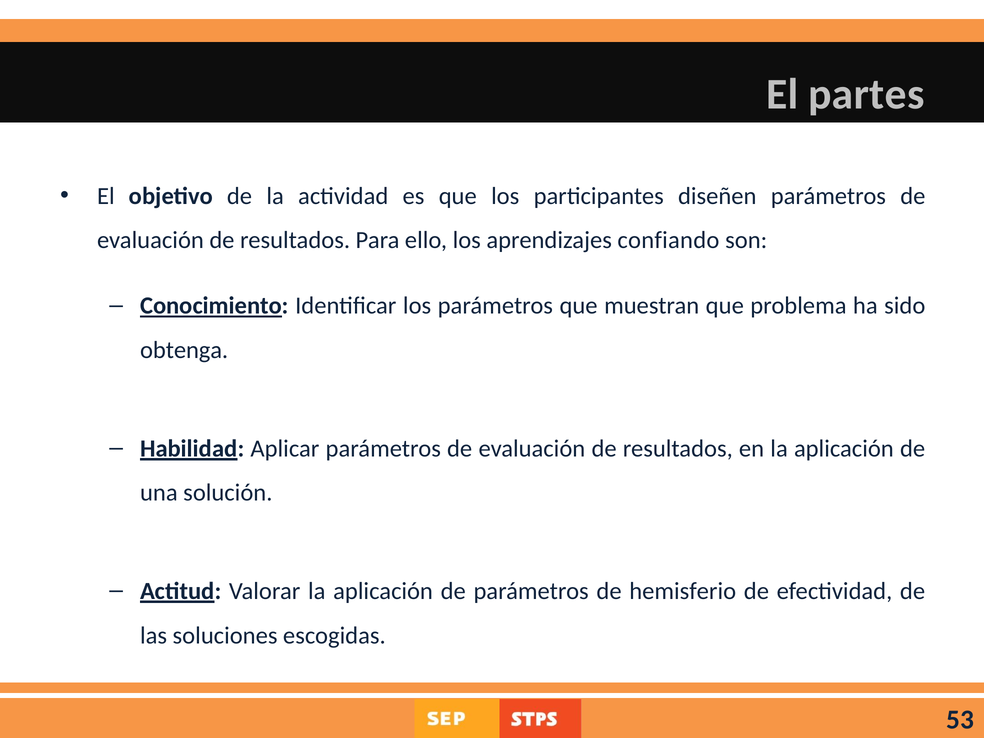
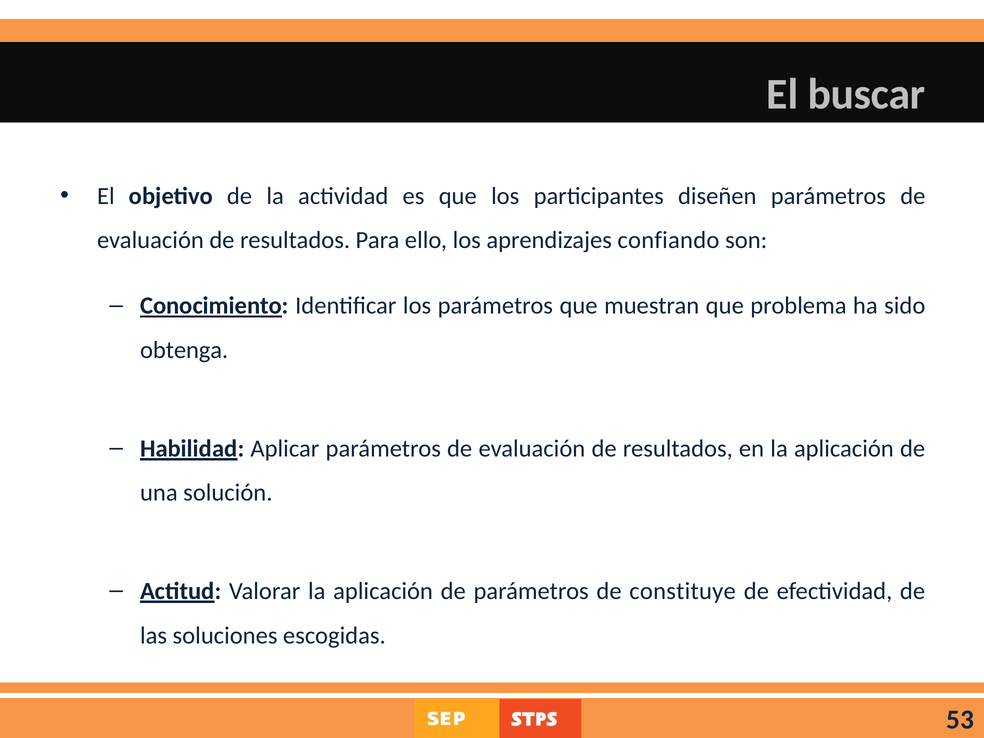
partes: partes -> buscar (867, 94)
hemisferio: hemisferio -> constituye (683, 591)
